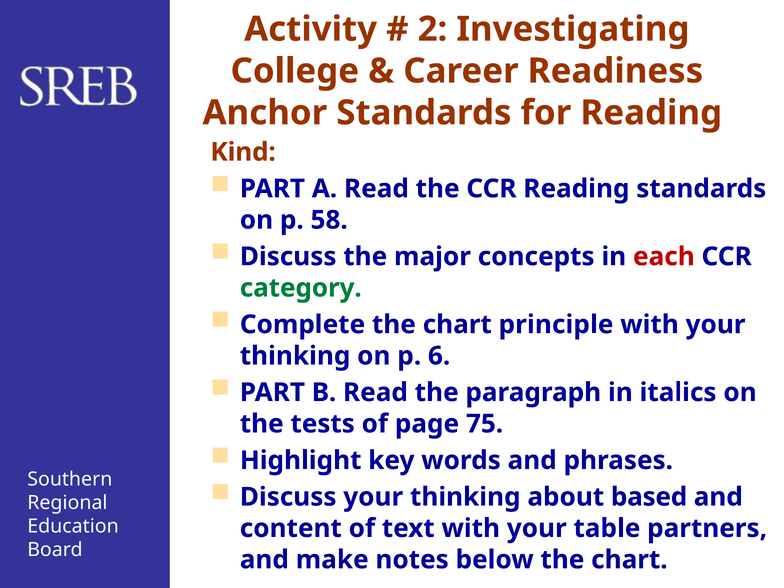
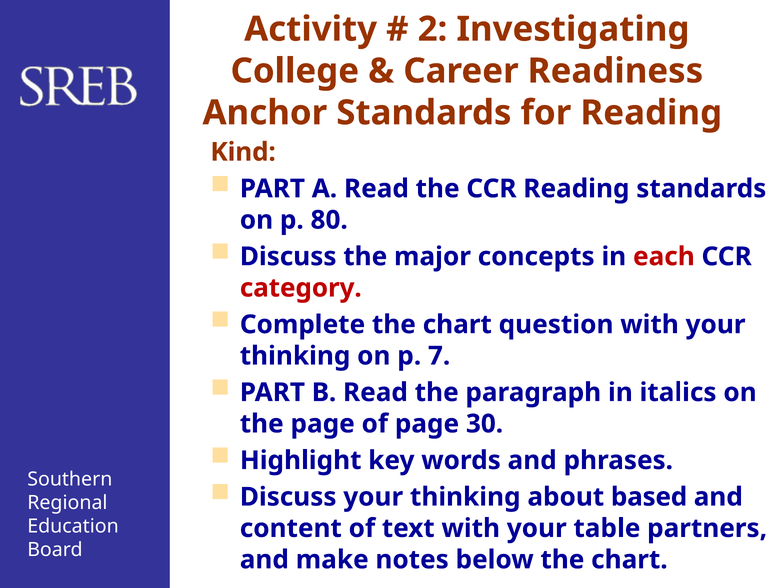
58: 58 -> 80 (329, 220)
category colour: green -> red (301, 288)
principle: principle -> question (556, 325)
6: 6 -> 7 (439, 356)
the tests: tests -> page (323, 424)
75: 75 -> 30 (485, 424)
